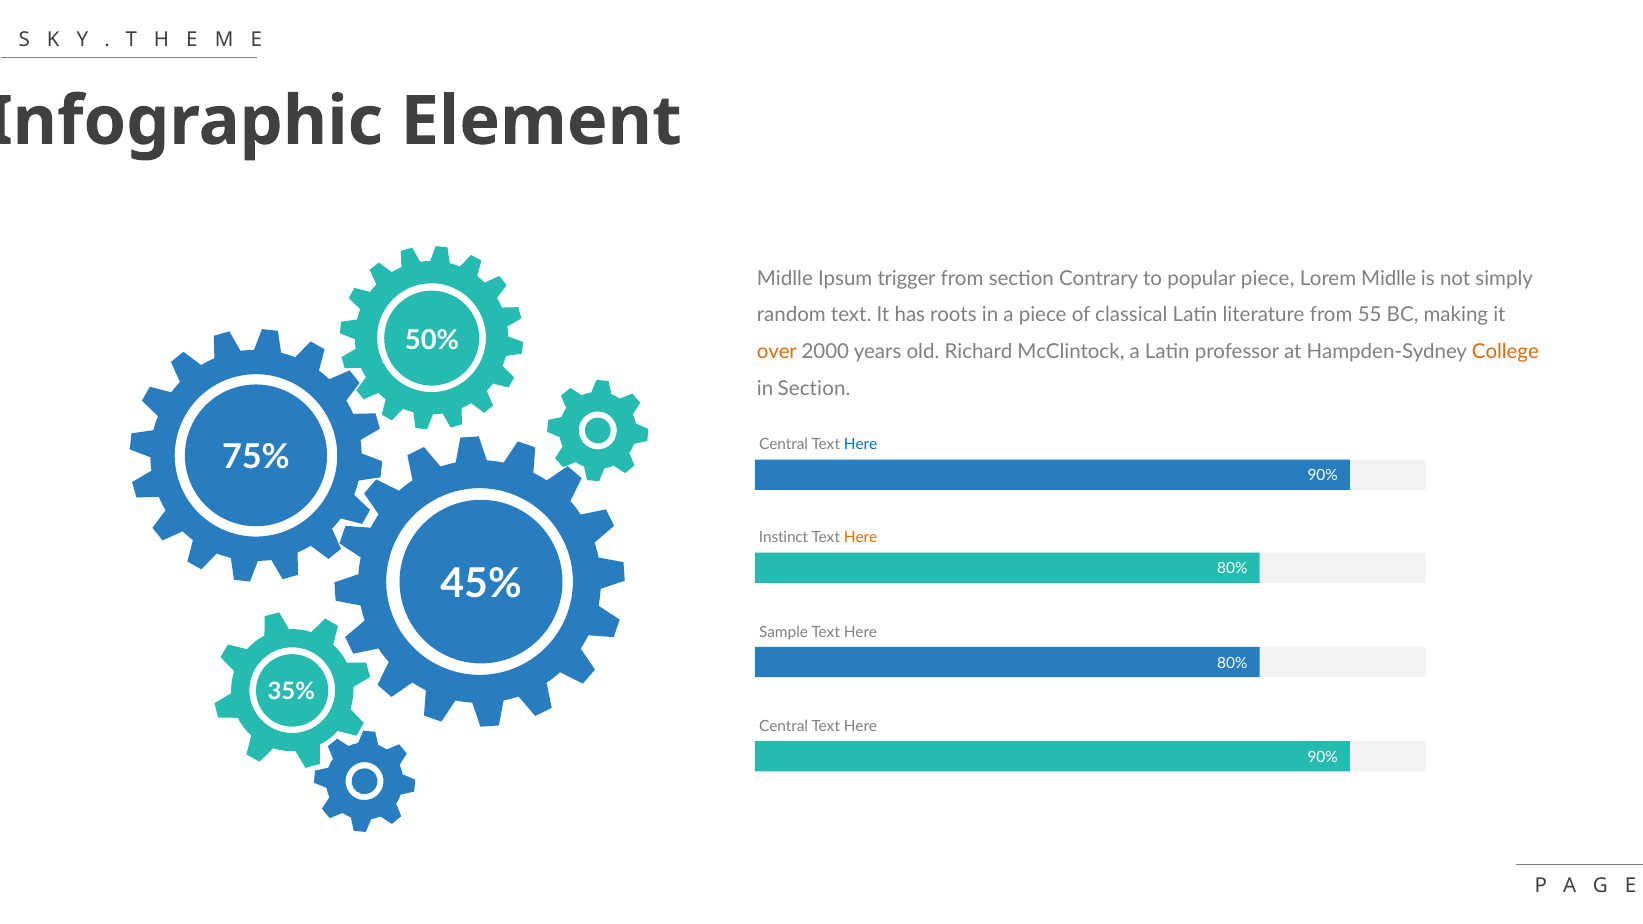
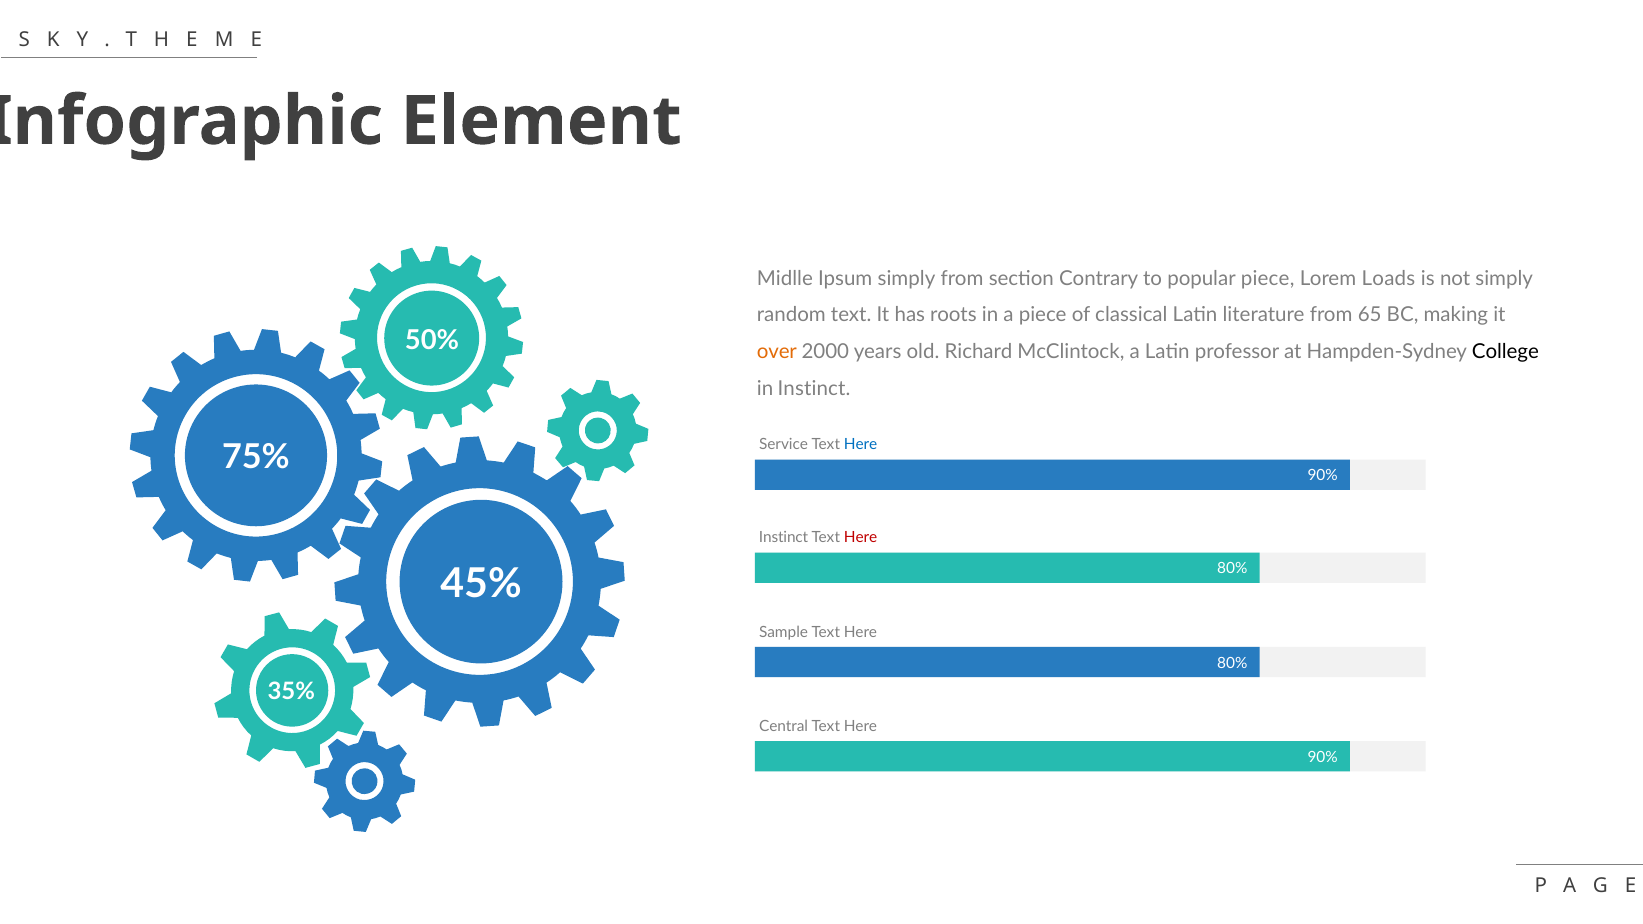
Ipsum trigger: trigger -> simply (906, 278)
Lorem Midlle: Midlle -> Loads (1388, 278)
55: 55 -> 65 (1370, 315)
College colour: orange -> black (1505, 352)
in Section: Section -> Instinct (814, 389)
Central: Central -> Service (784, 445)
Here colour: orange -> red (861, 538)
